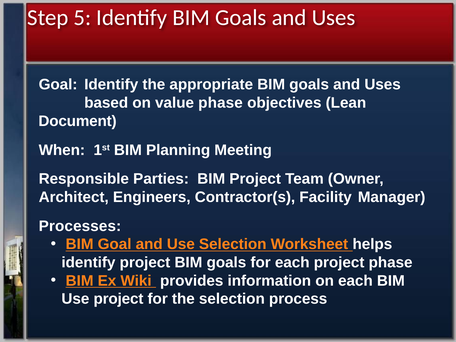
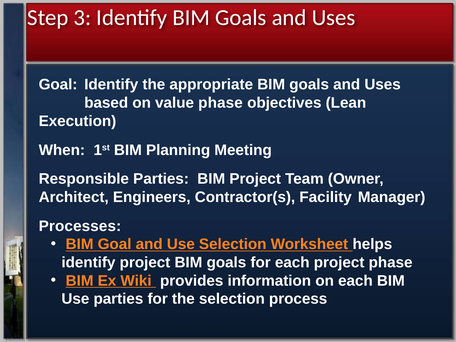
5: 5 -> 3 (82, 18)
Document: Document -> Execution (77, 121)
Use project: project -> parties (118, 299)
